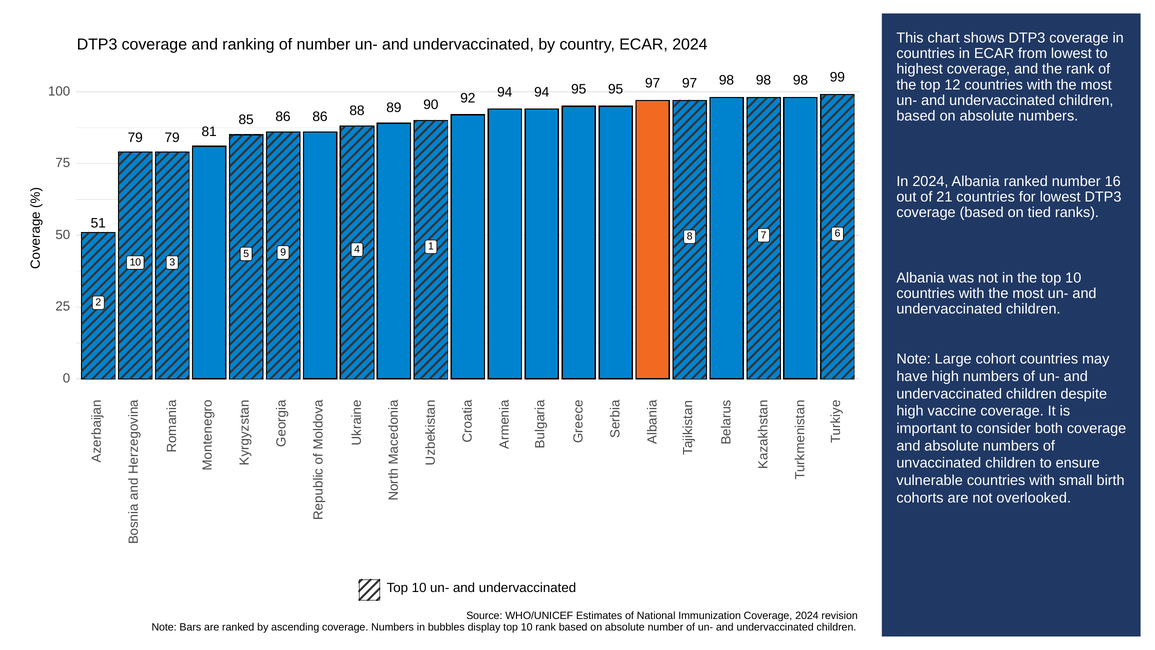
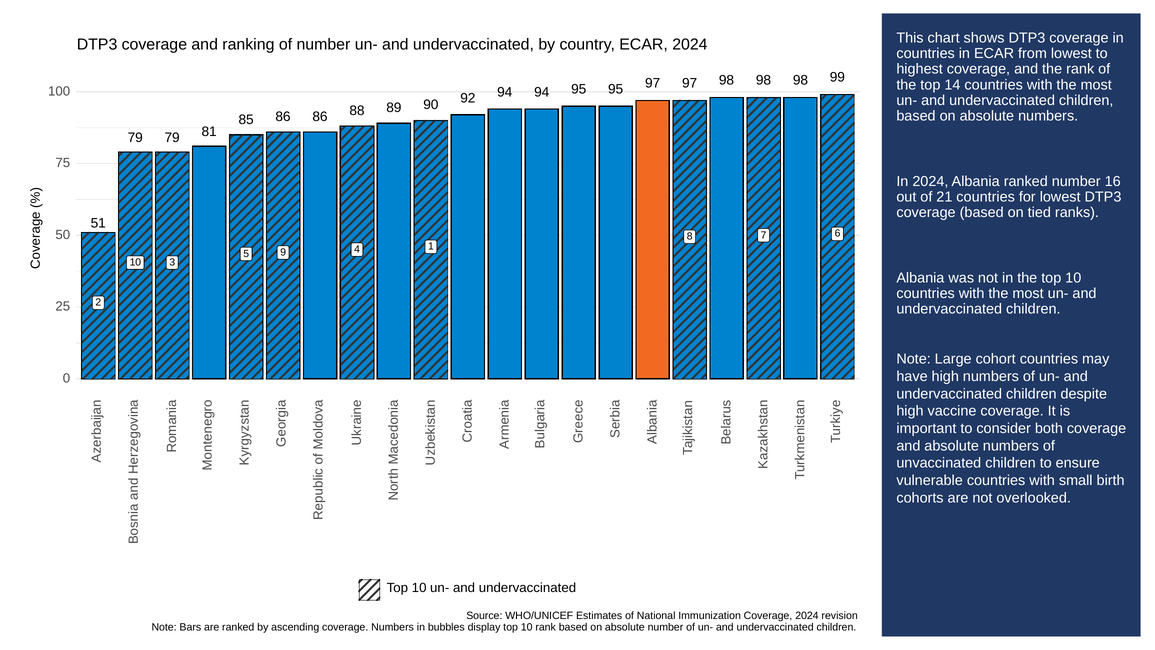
12: 12 -> 14 (952, 85)
